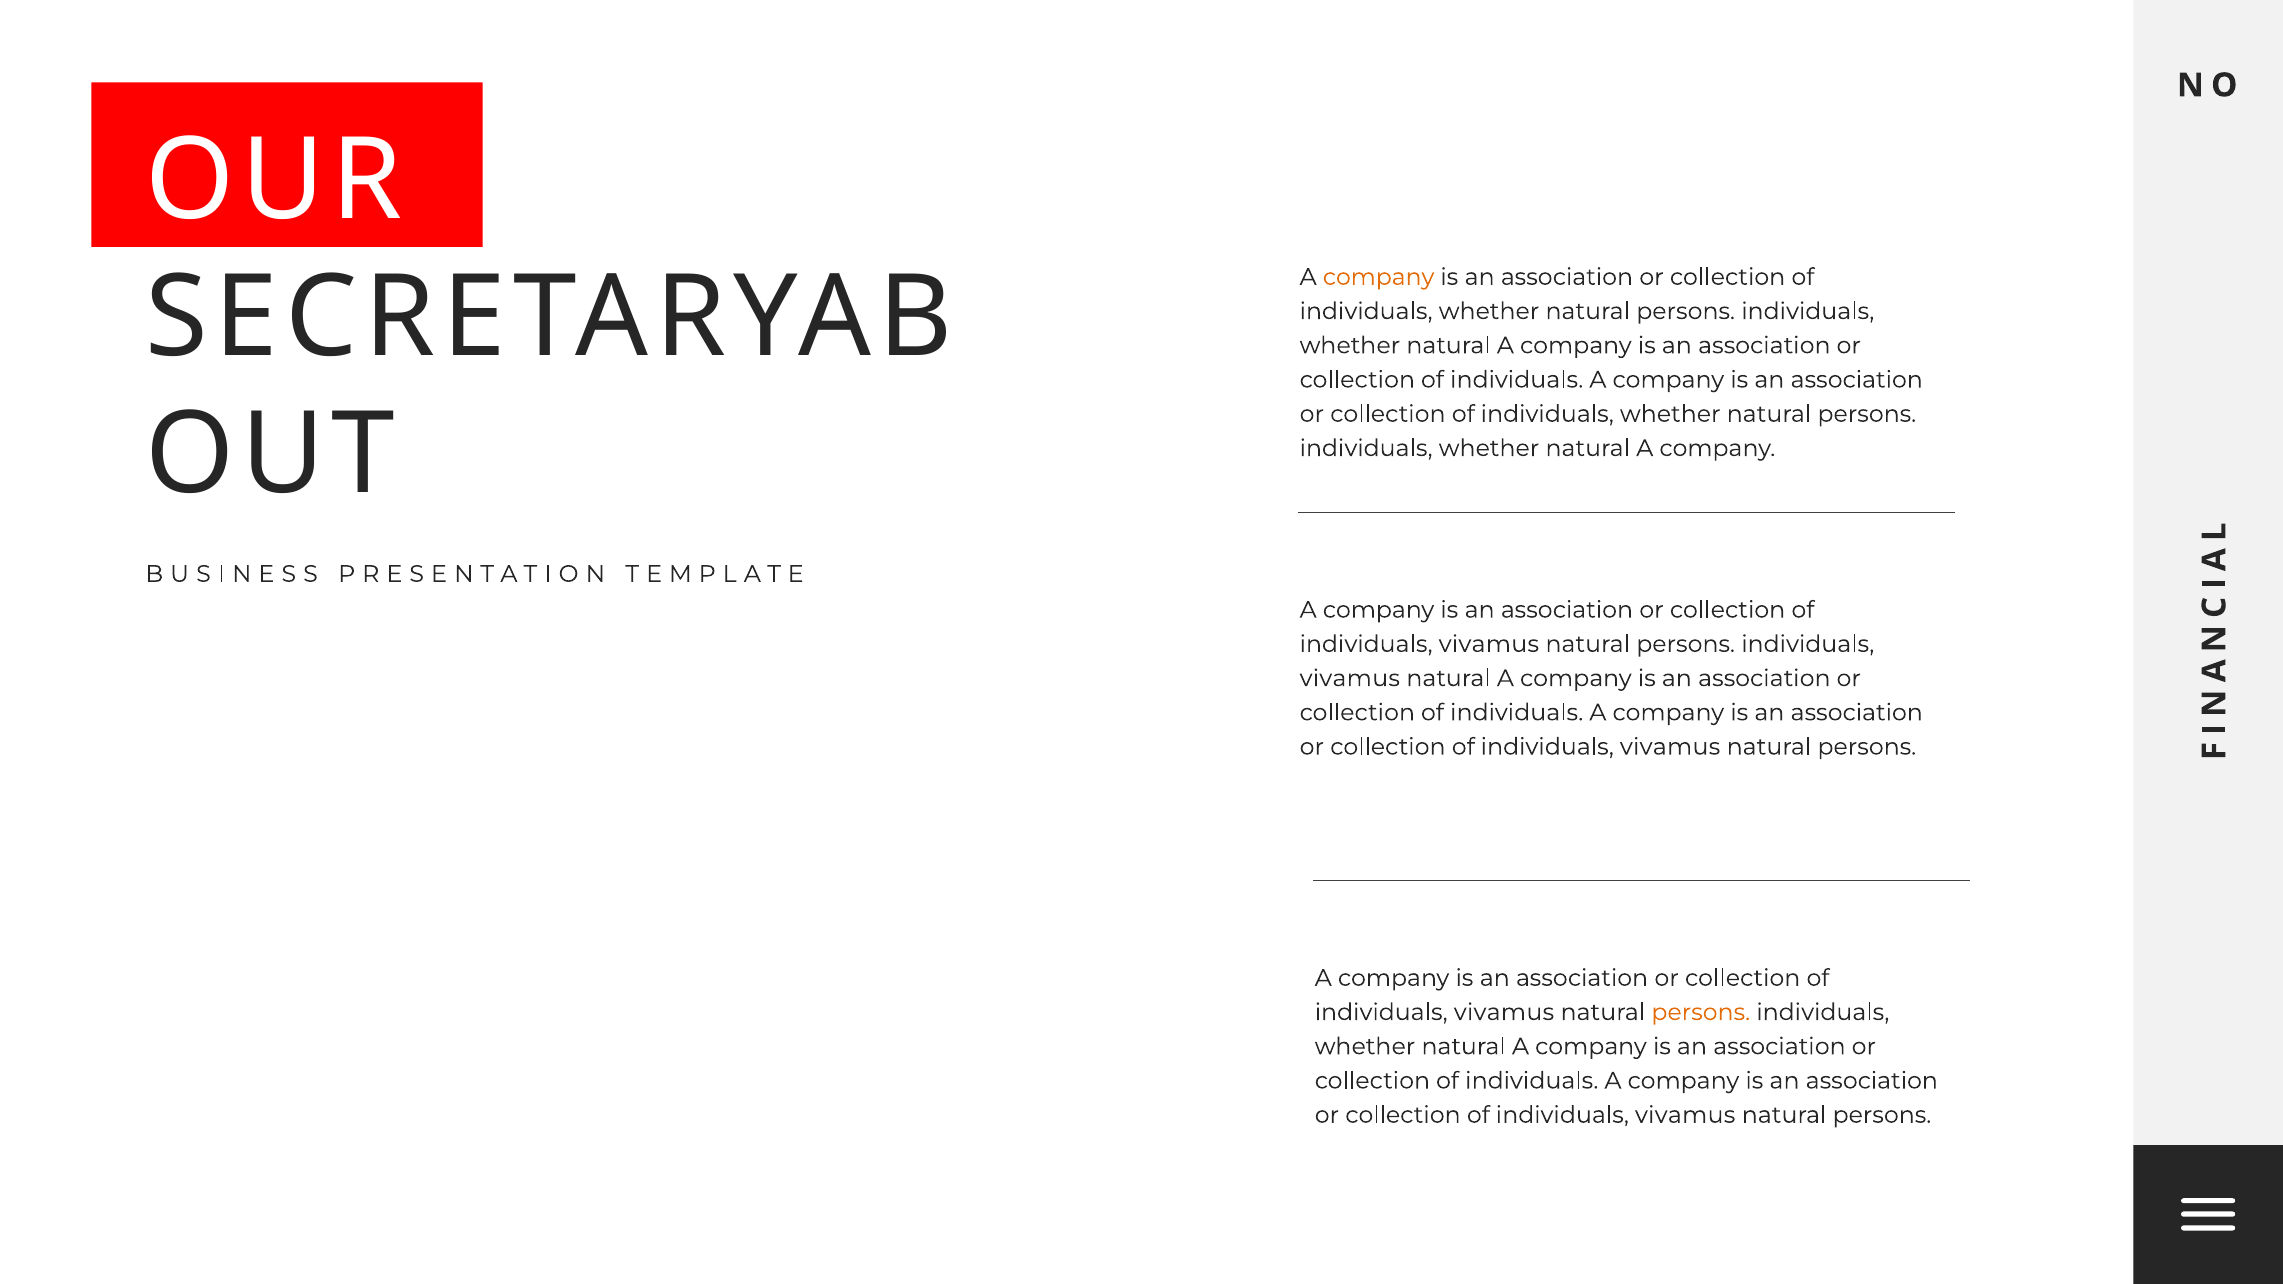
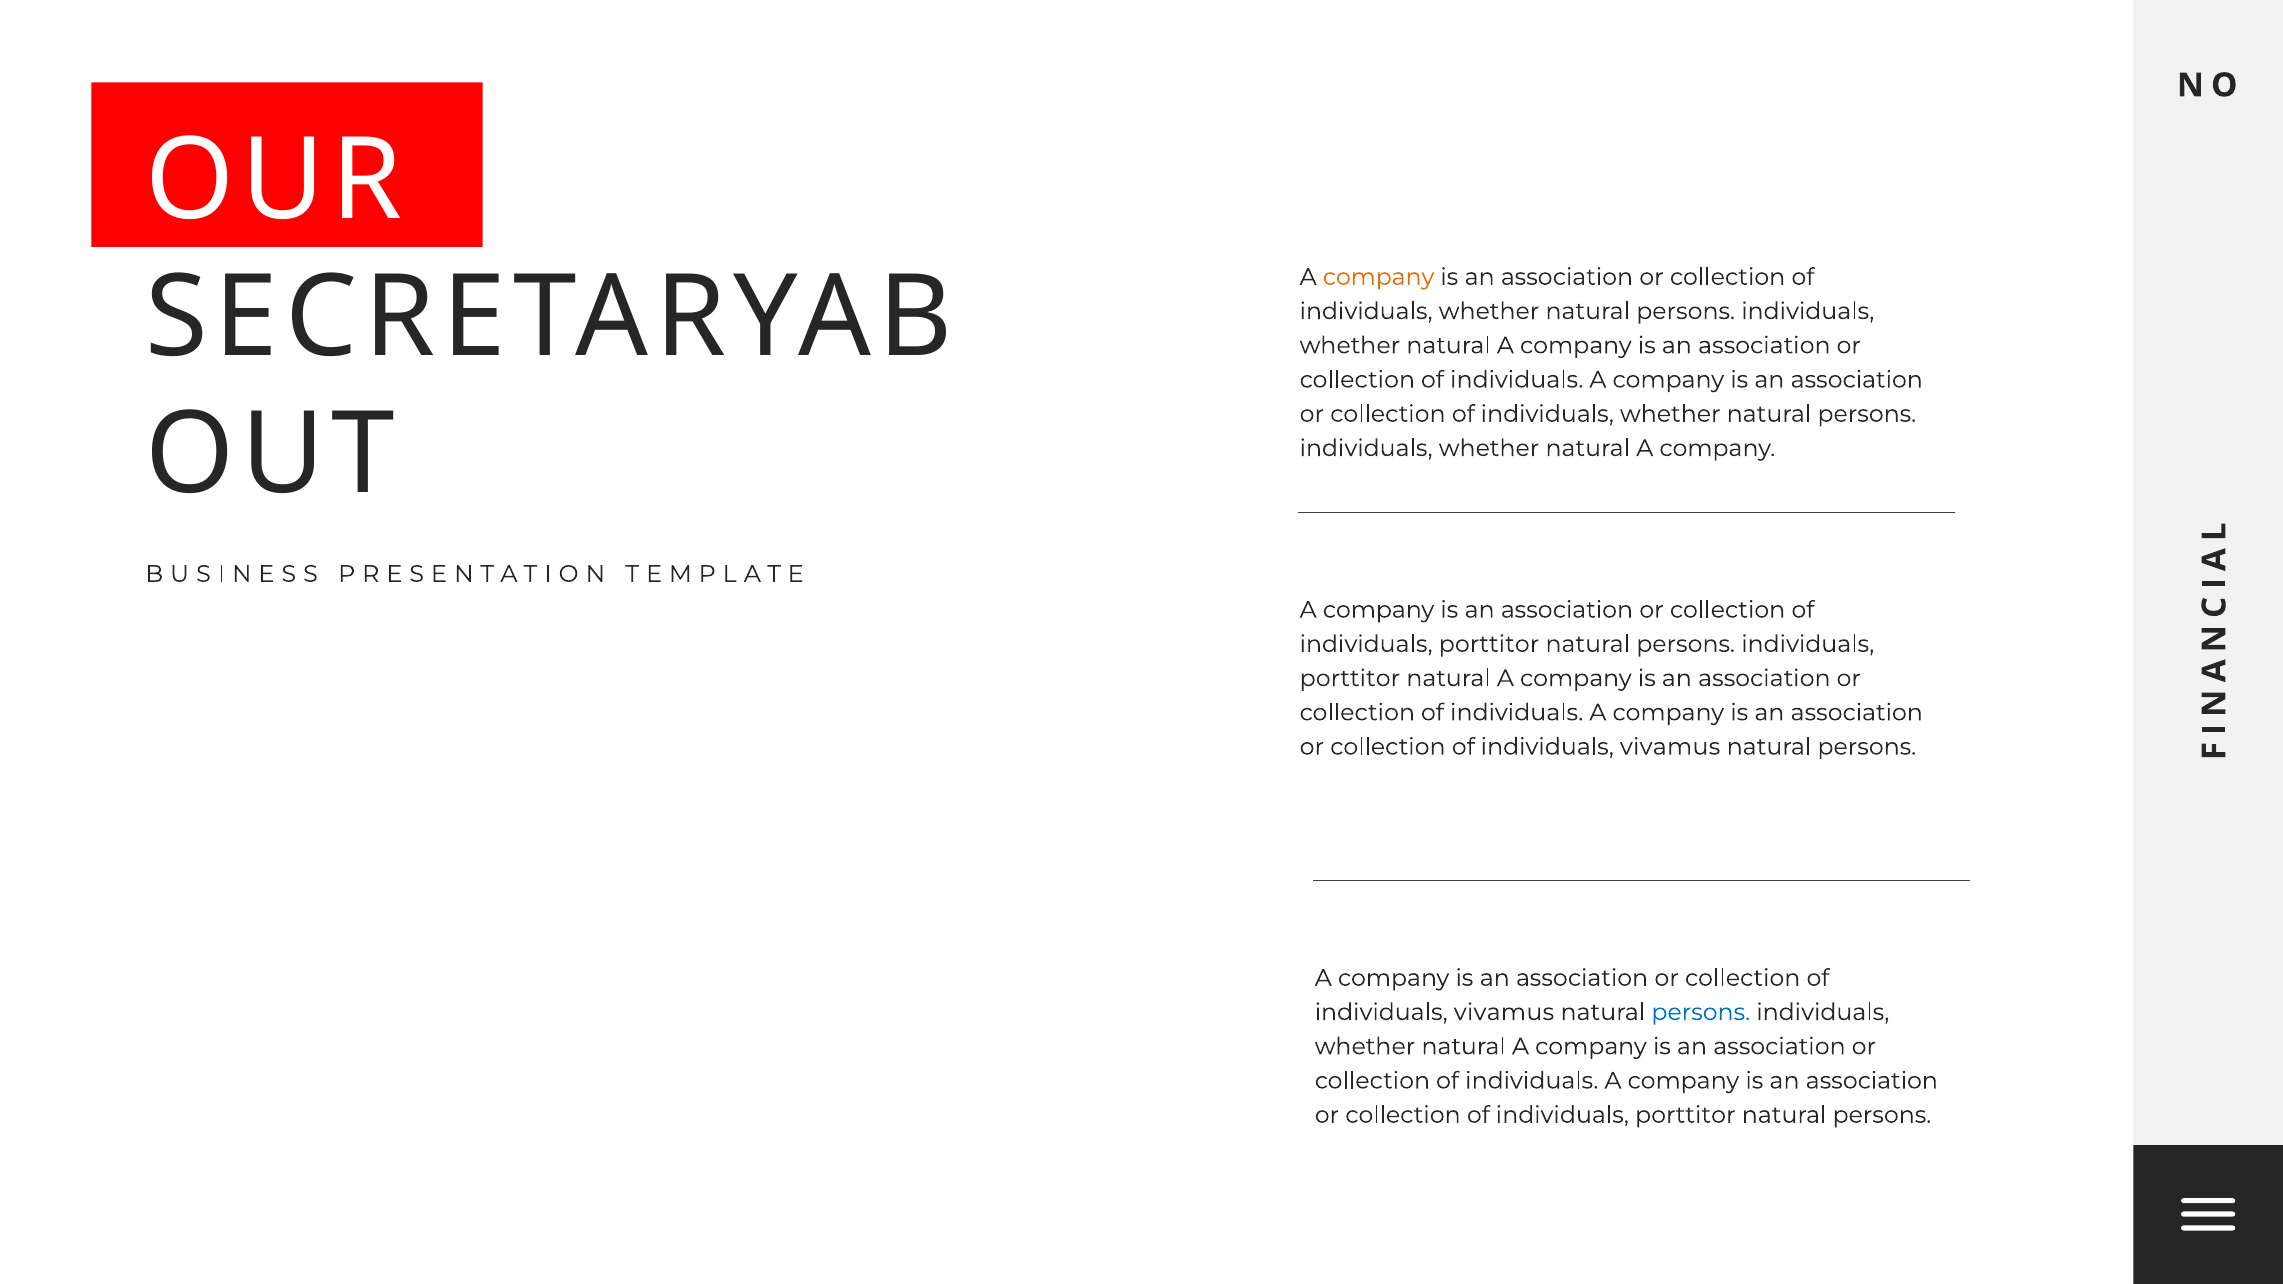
vivamus: vivamus -> porttitor (1489, 644)
vivamus: vivamus -> porttitor (1350, 678)
persons colour: orange -> blue (1701, 1012)
vivamus: vivamus -> porttitor (1685, 1115)
